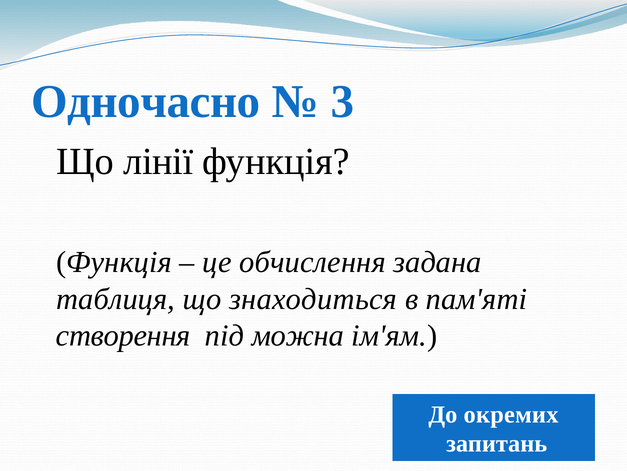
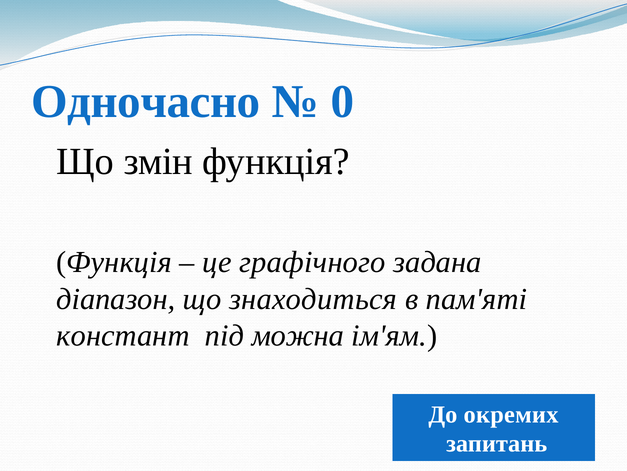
3: 3 -> 0 (342, 102)
лінії: лінії -> змін (158, 161)
обчислення: обчислення -> графічного (313, 262)
таблиця: таблиця -> діапазон (116, 299)
створення: створення -> констант (123, 335)
